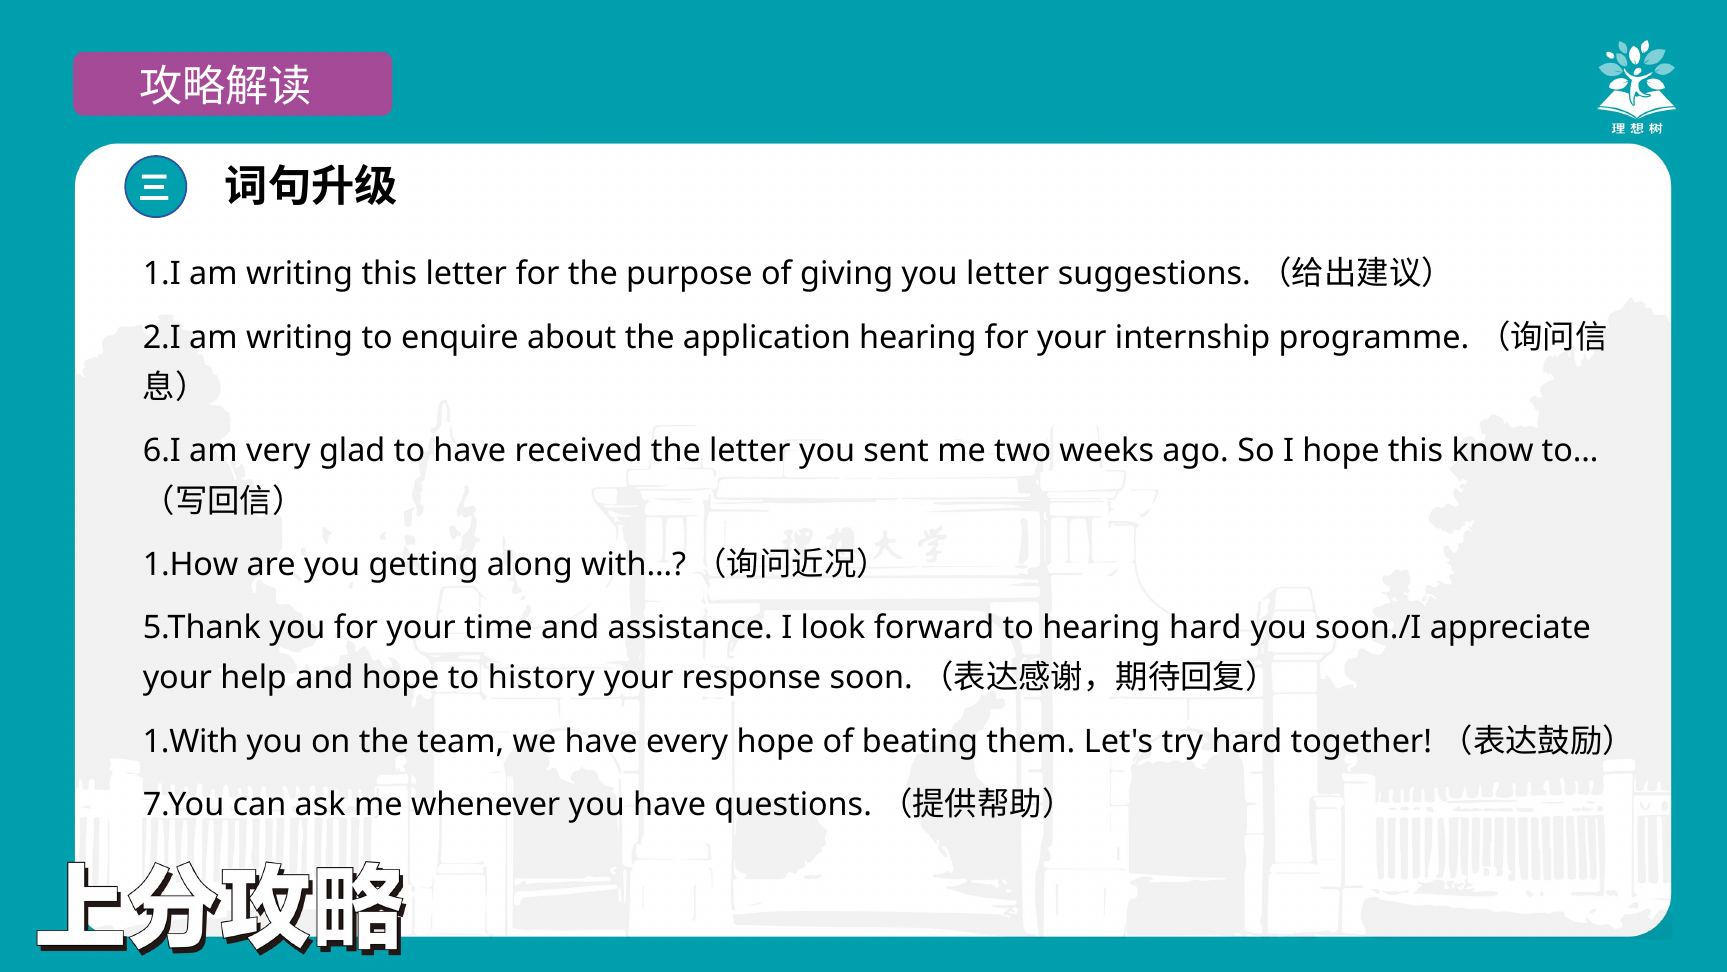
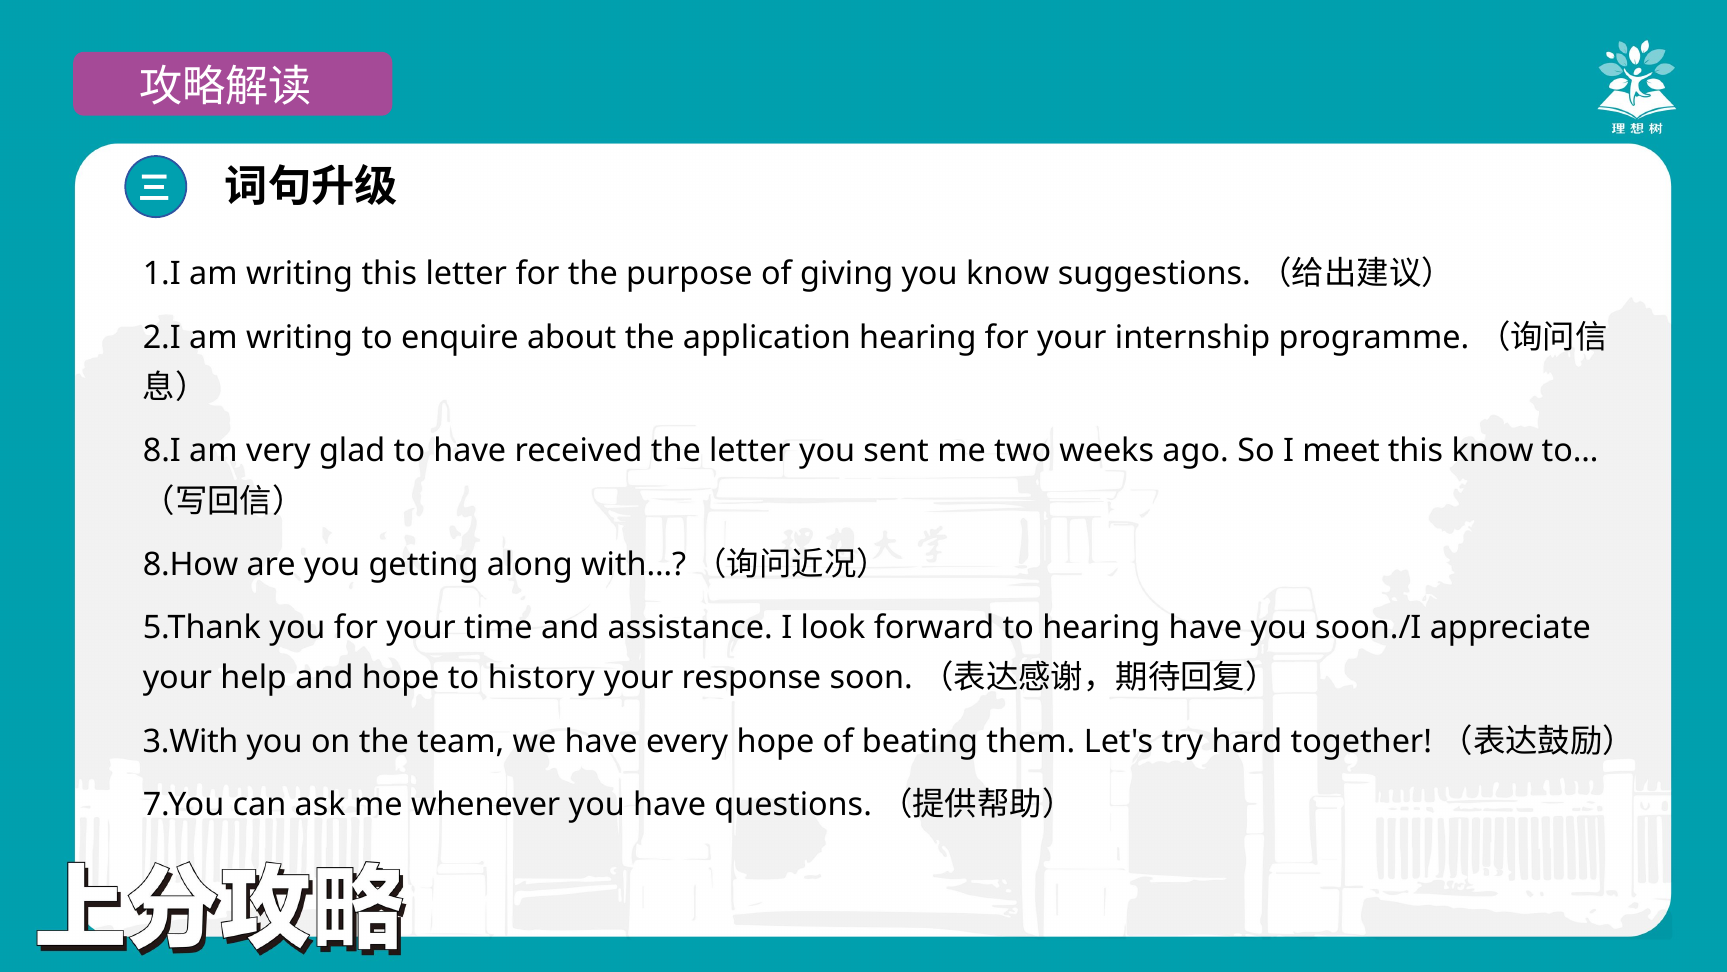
you letter: letter -> know (1008, 274)
6.I: 6.I -> 8.I (162, 451)
I hope: hope -> meet (1341, 451)
1.How: 1.How -> 8.How (191, 564)
hearing hard: hard -> have (1205, 627)
1.With: 1.With -> 3.With (191, 741)
